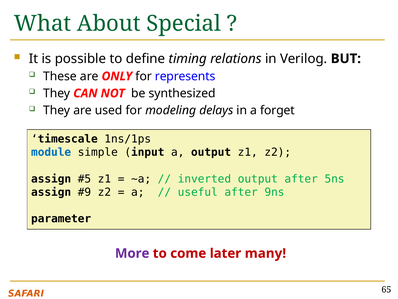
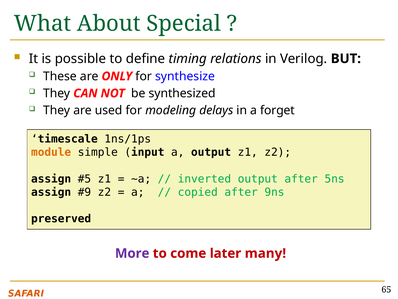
represents: represents -> synthesize (185, 76)
module colour: blue -> orange (51, 152)
useful: useful -> copied (198, 192)
parameter: parameter -> preserved (61, 218)
